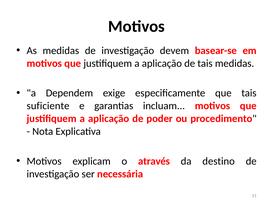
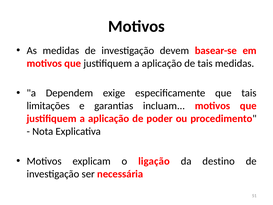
suficiente: suficiente -> limitações (48, 106)
através: através -> ligação (154, 161)
